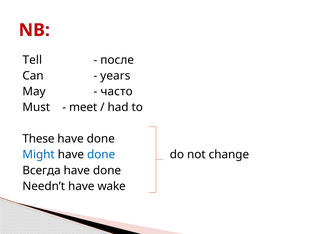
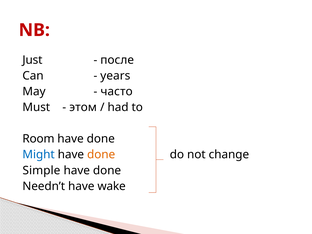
Tell: Tell -> Just (32, 60)
meet: meet -> этом (83, 107)
These: These -> Room (38, 139)
done colour: blue -> orange (101, 155)
Всегда: Всегда -> Simple (41, 170)
